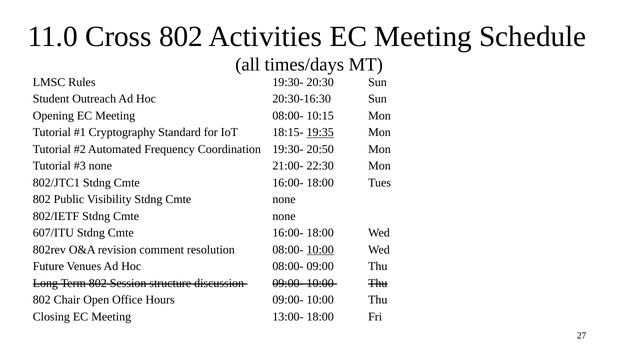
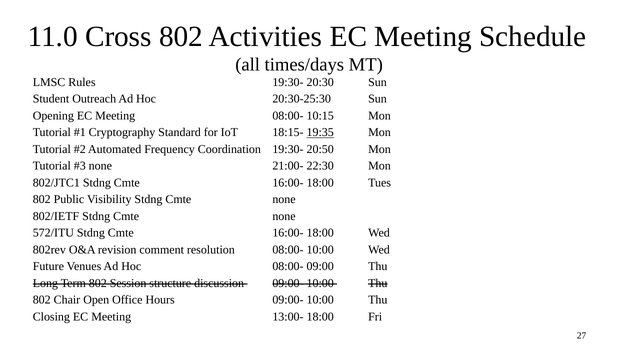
20:30-16:30: 20:30-16:30 -> 20:30-25:30 (302, 99)
607/ITU: 607/ITU -> 572/ITU (53, 233)
10:00 underline: present -> none (320, 250)
